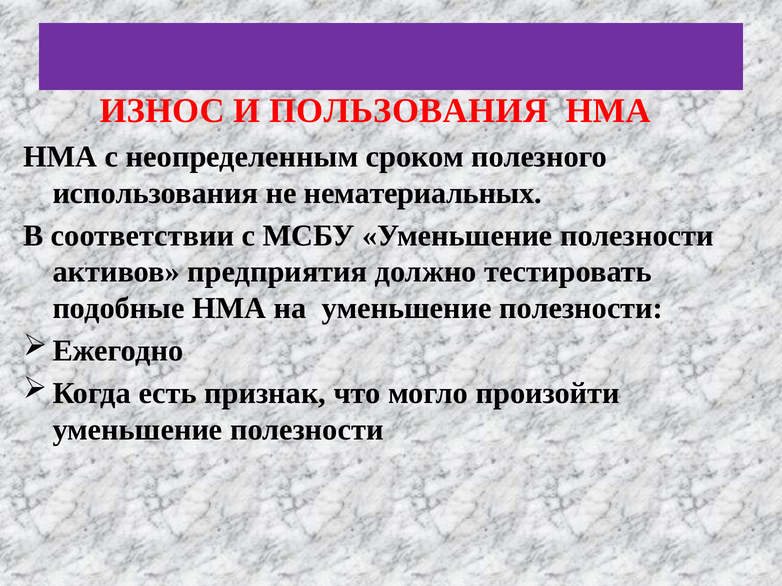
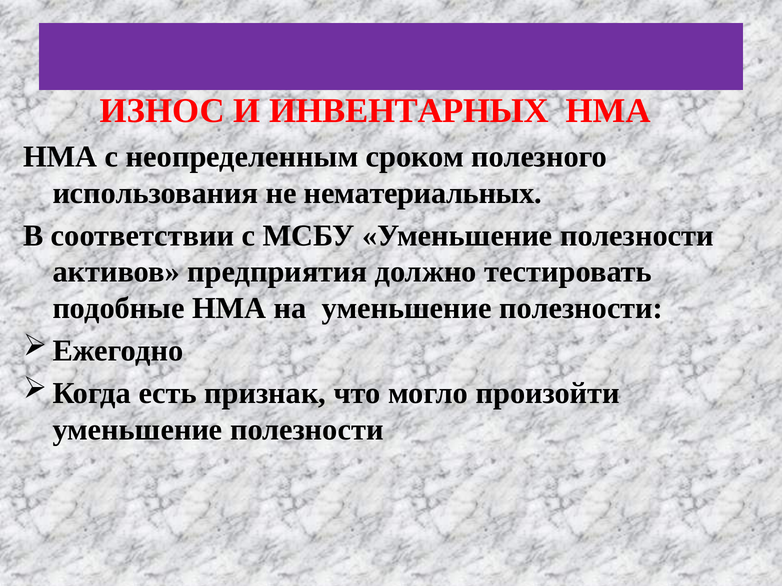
ПОЛЬЗОВАНИЯ: ПОЛЬЗОВАНИЯ -> ИНВЕНТАРНЫХ (409, 111)
